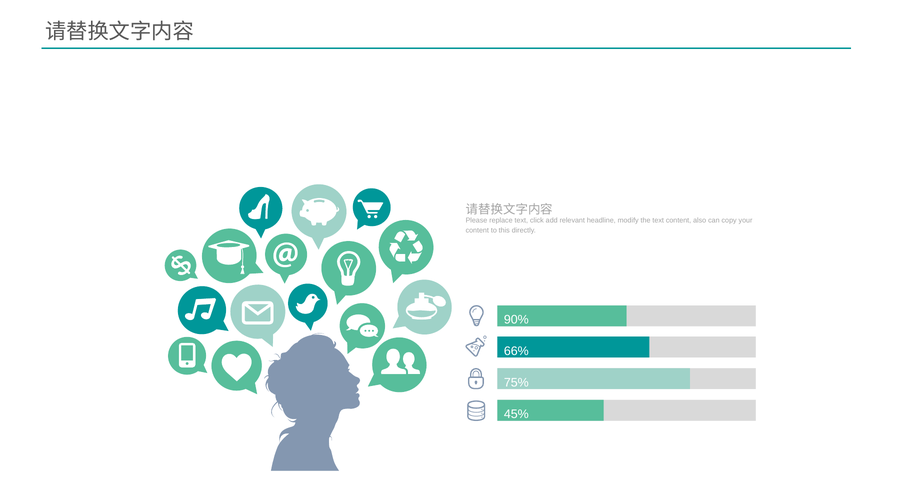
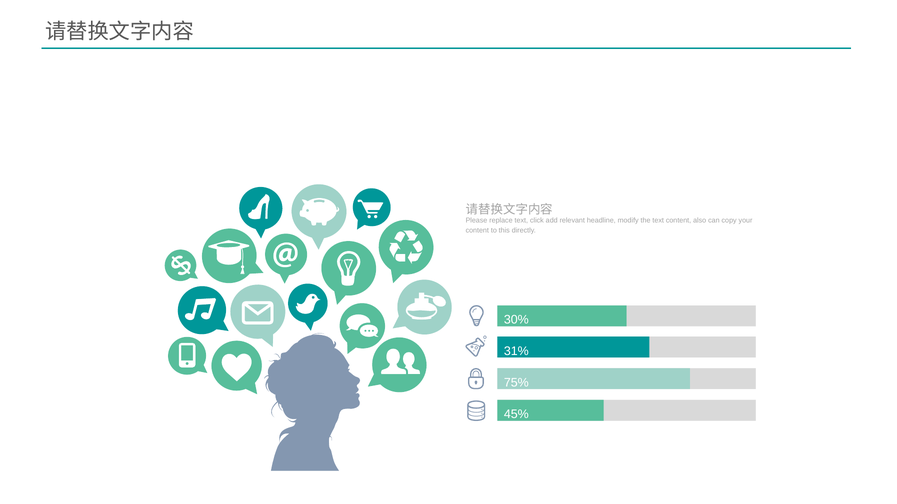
90%: 90% -> 30% (516, 320)
66%: 66% -> 31% (516, 351)
